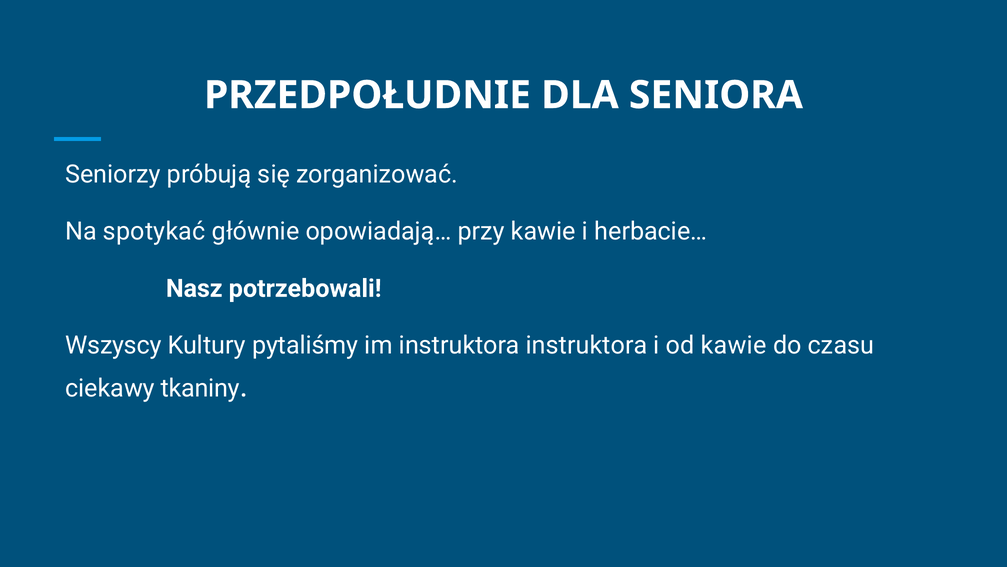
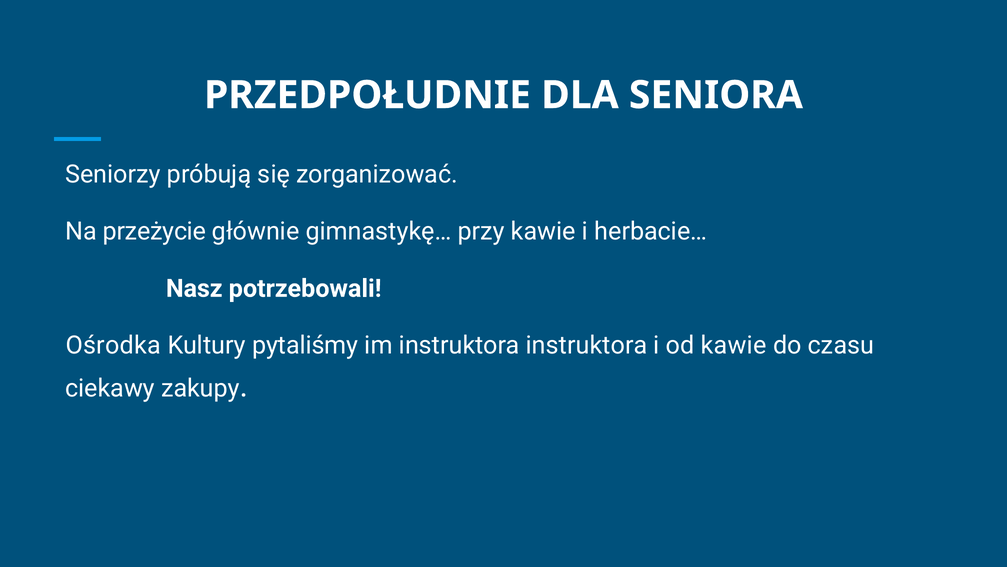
spotykać: spotykać -> przeżycie (154, 231)
opowiadają…: opowiadają… -> gimnastykę… (379, 231)
Wszyscy: Wszyscy -> Ośrodka (113, 345)
tkaniny: tkaniny -> zakupy (200, 388)
